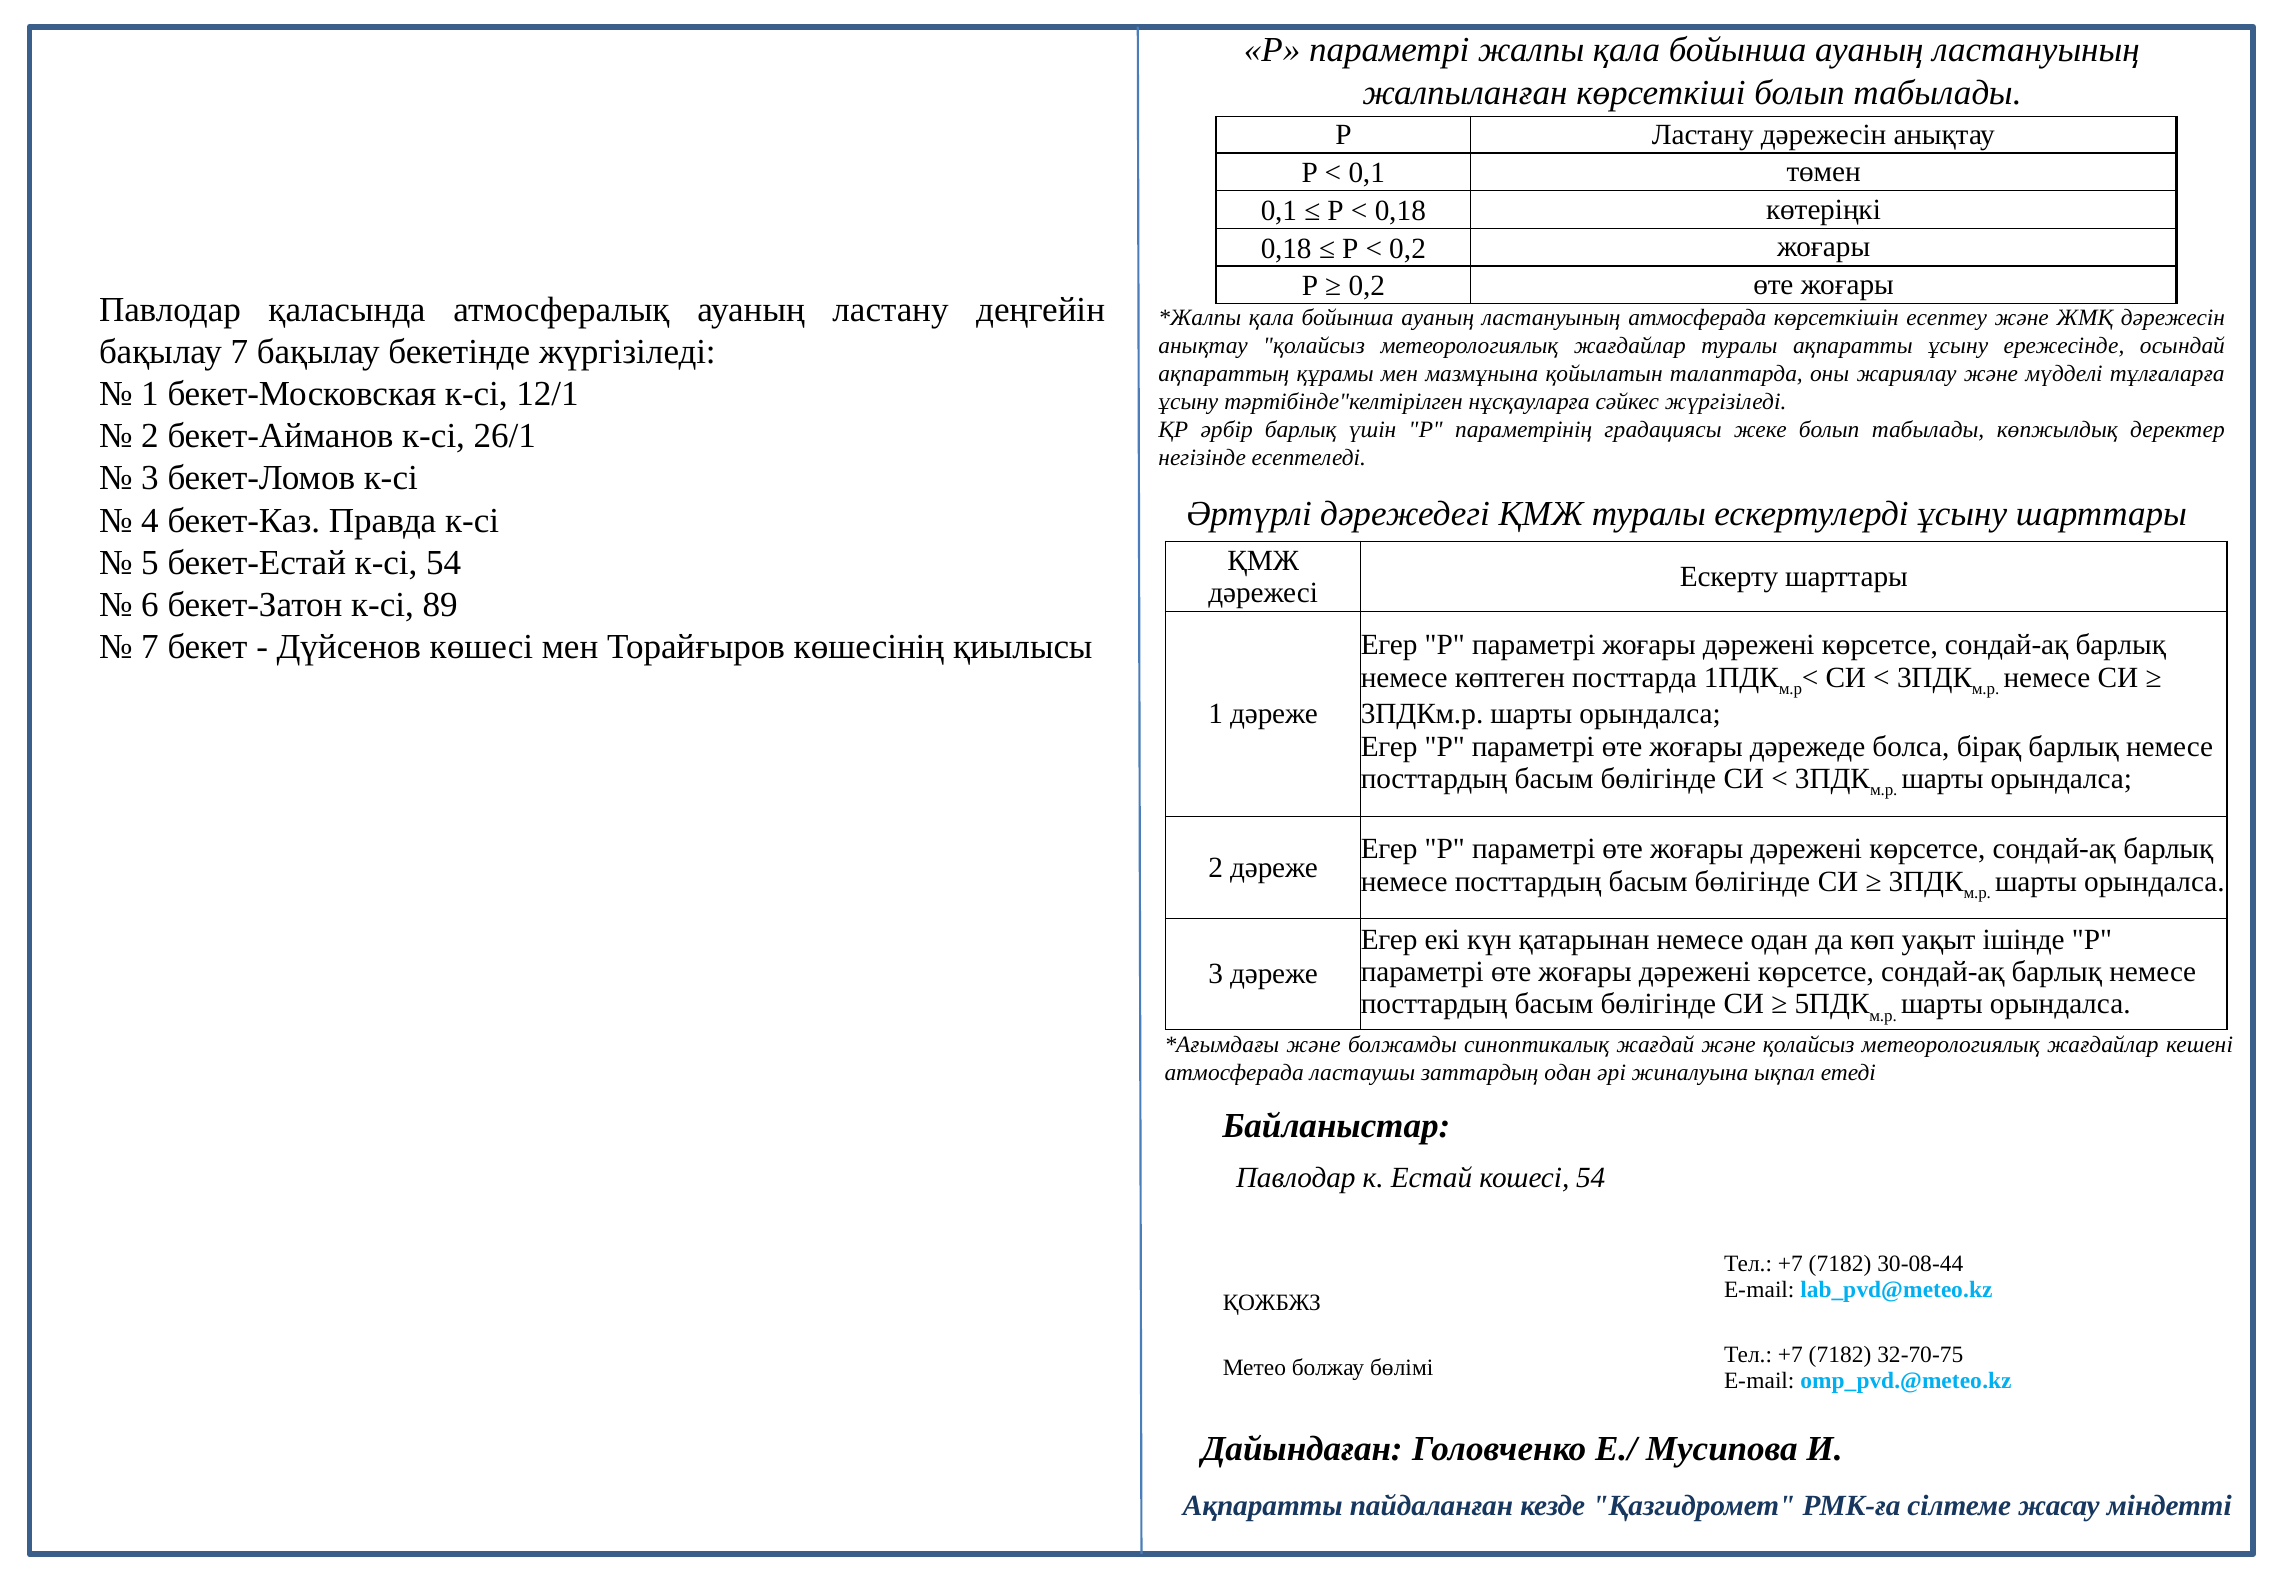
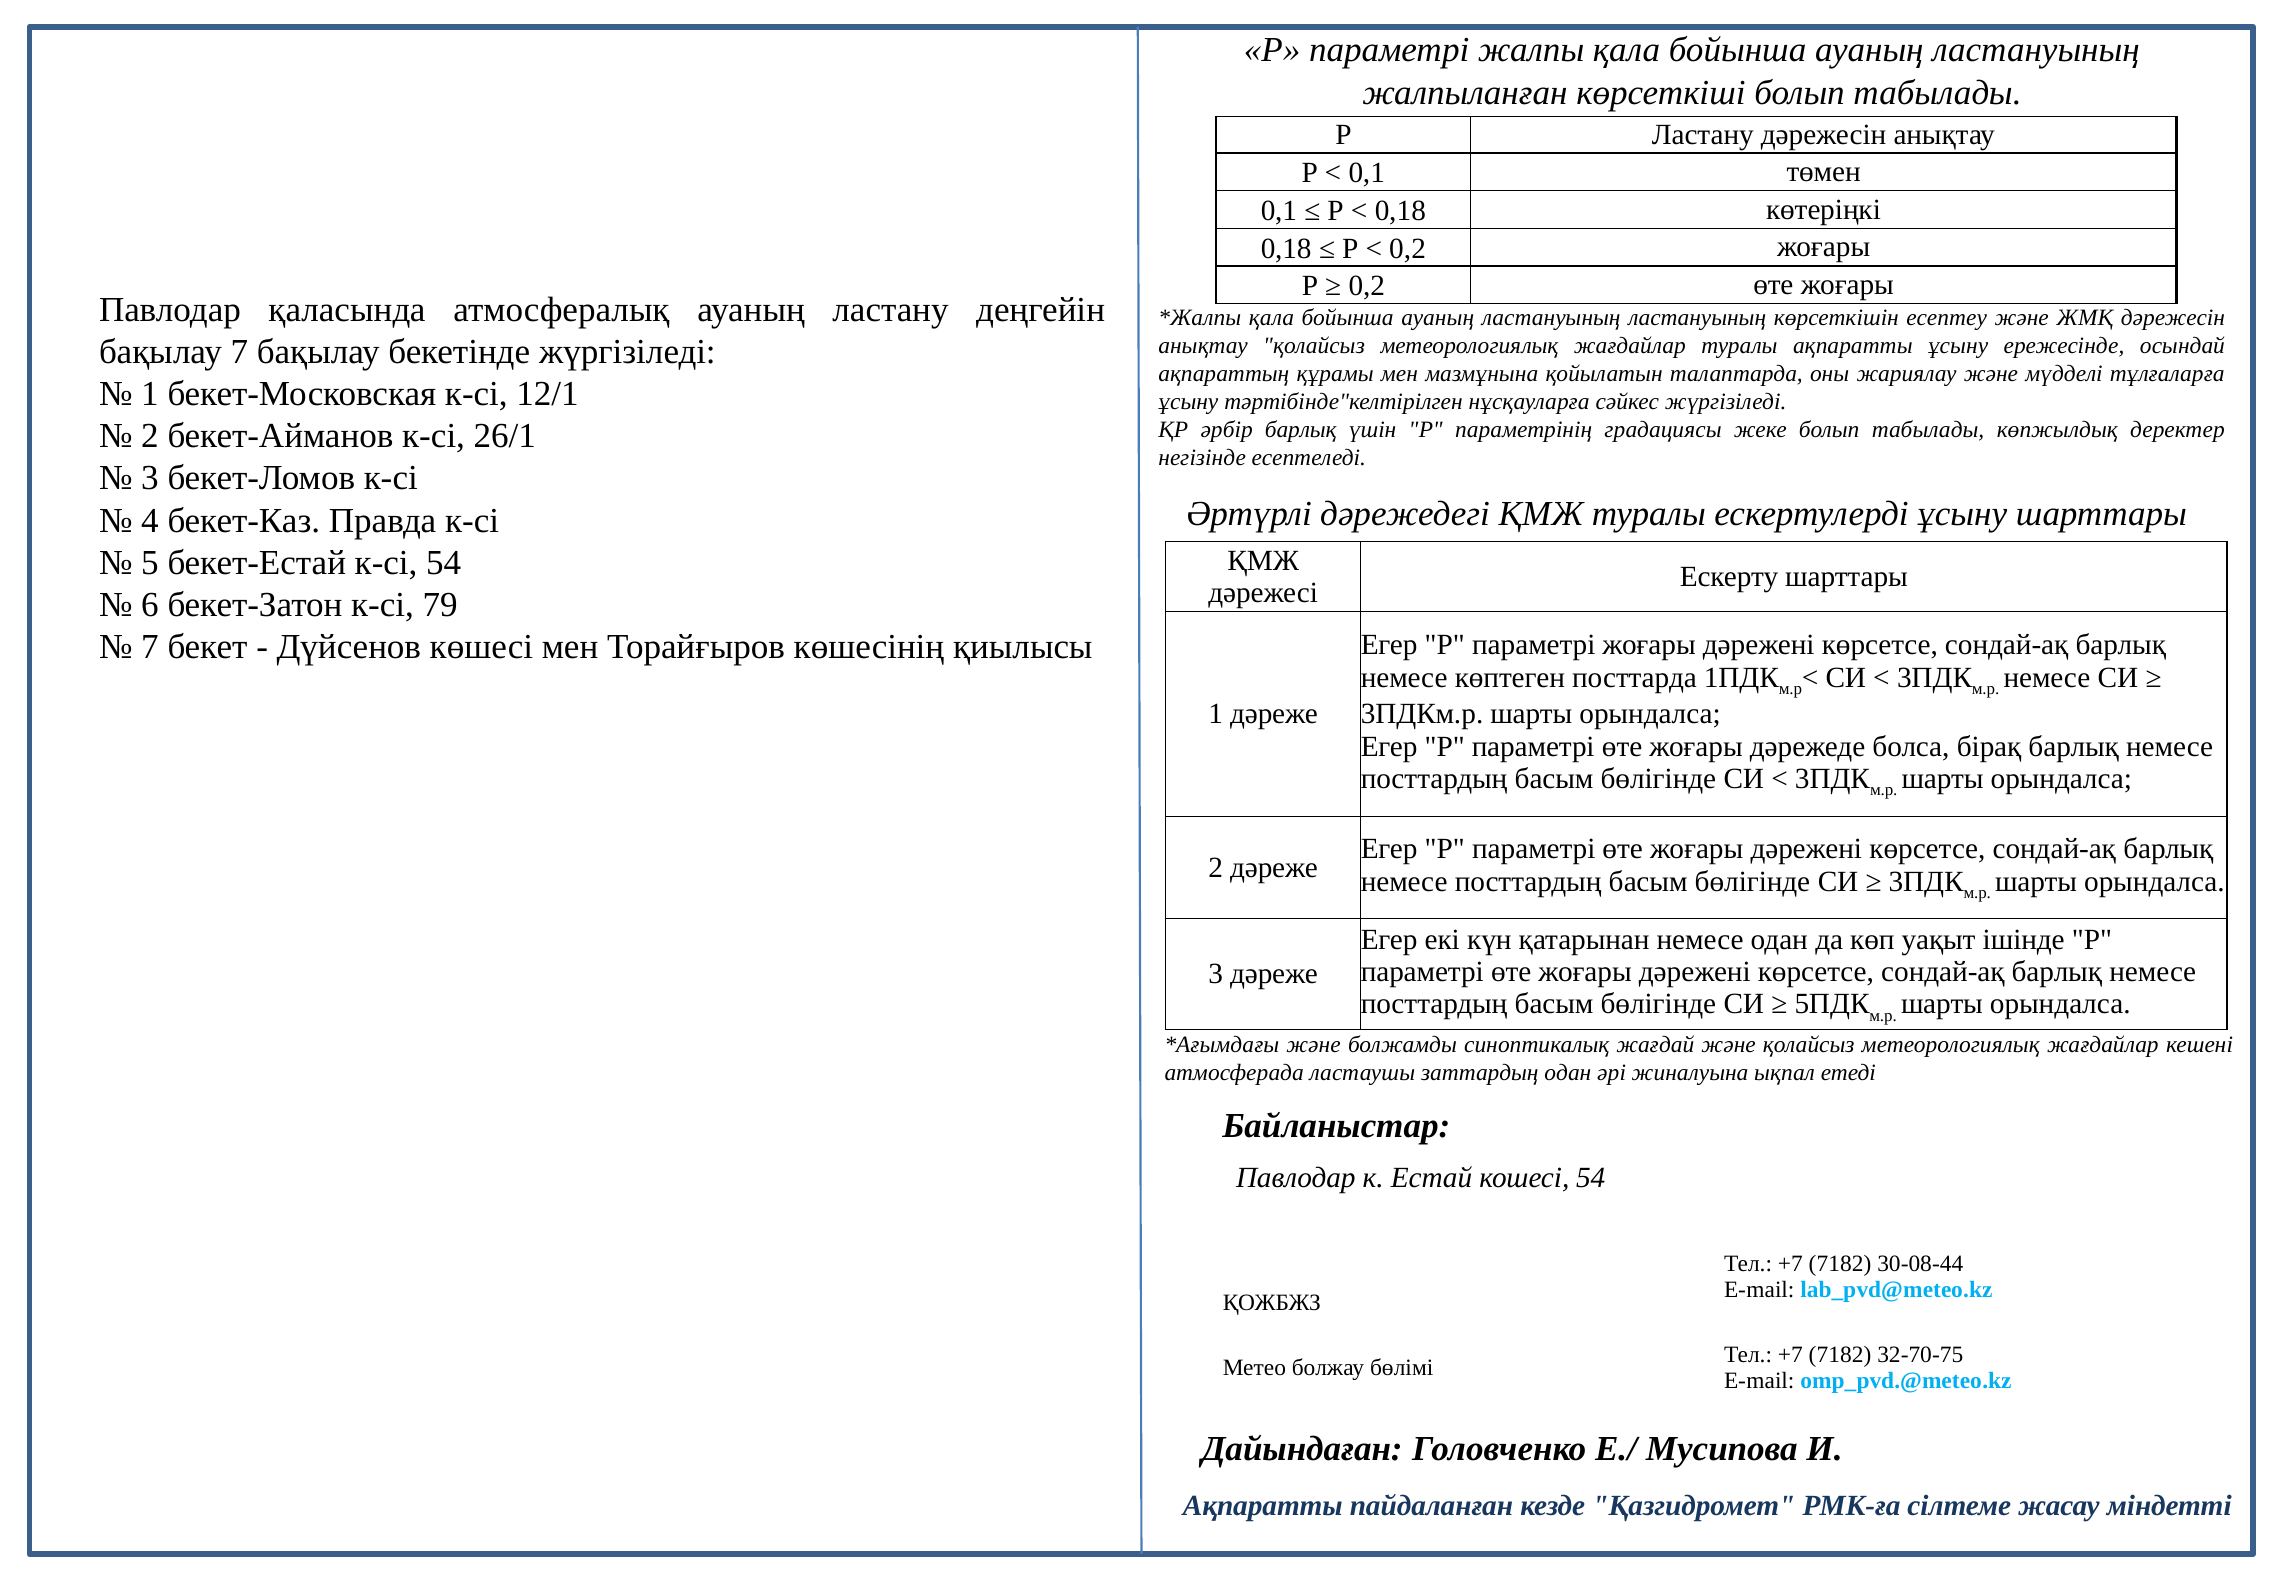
ластануының атмосферада: атмосферада -> ластануының (1697, 318)
89: 89 -> 79 (440, 605)
